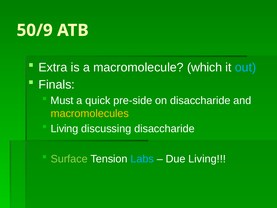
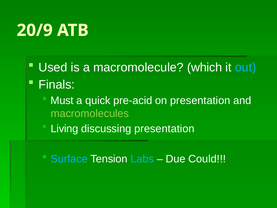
50/9: 50/9 -> 20/9 (35, 30)
Extra: Extra -> Used (53, 67)
pre-side: pre-side -> pre-acid (133, 100)
on disaccharide: disaccharide -> presentation (200, 100)
macromolecules colour: yellow -> light green (90, 113)
discussing disaccharide: disaccharide -> presentation (164, 129)
Surface colour: light green -> light blue (69, 159)
Due Living: Living -> Could (207, 159)
